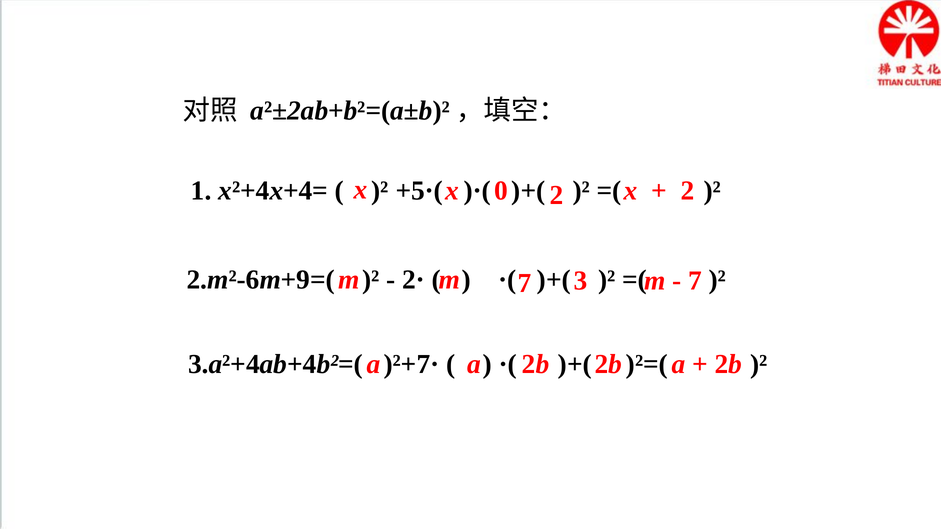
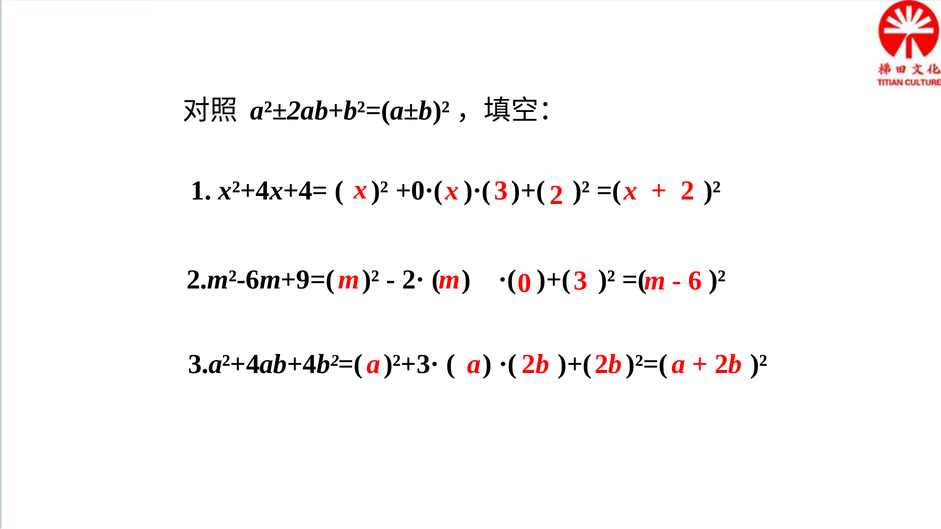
+5·(: +5·( -> +0·( (419, 191)
x 0: 0 -> 3 (501, 191)
m 7: 7 -> 0 (524, 283)
7: 7 -> 6 (695, 281)
)²+7·: )²+7· -> )²+3· (411, 364)
